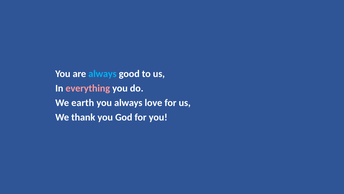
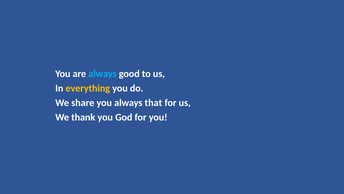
everything colour: pink -> yellow (88, 88)
earth: earth -> share (83, 102)
love: love -> that (153, 102)
